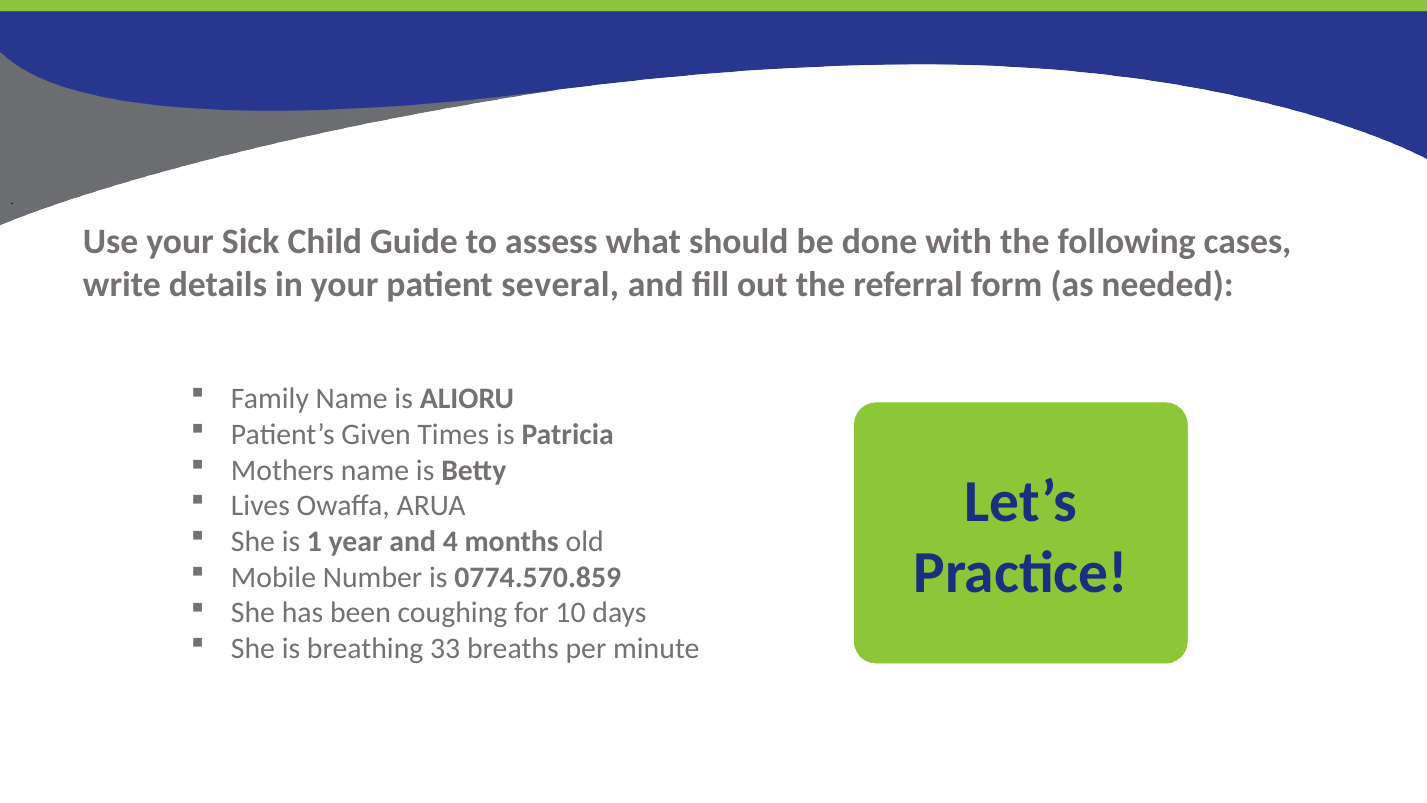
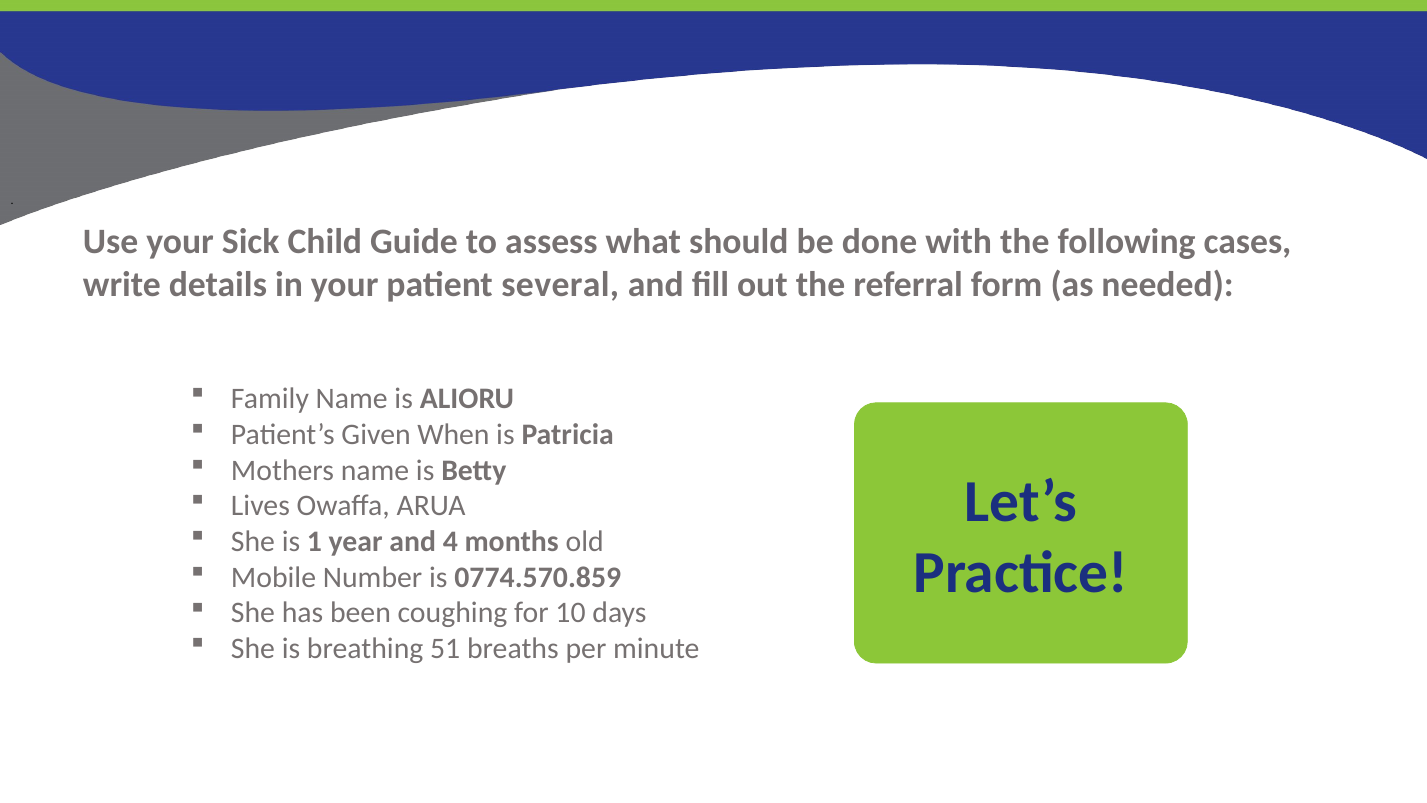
Times: Times -> When (453, 434)
33: 33 -> 51 (445, 649)
